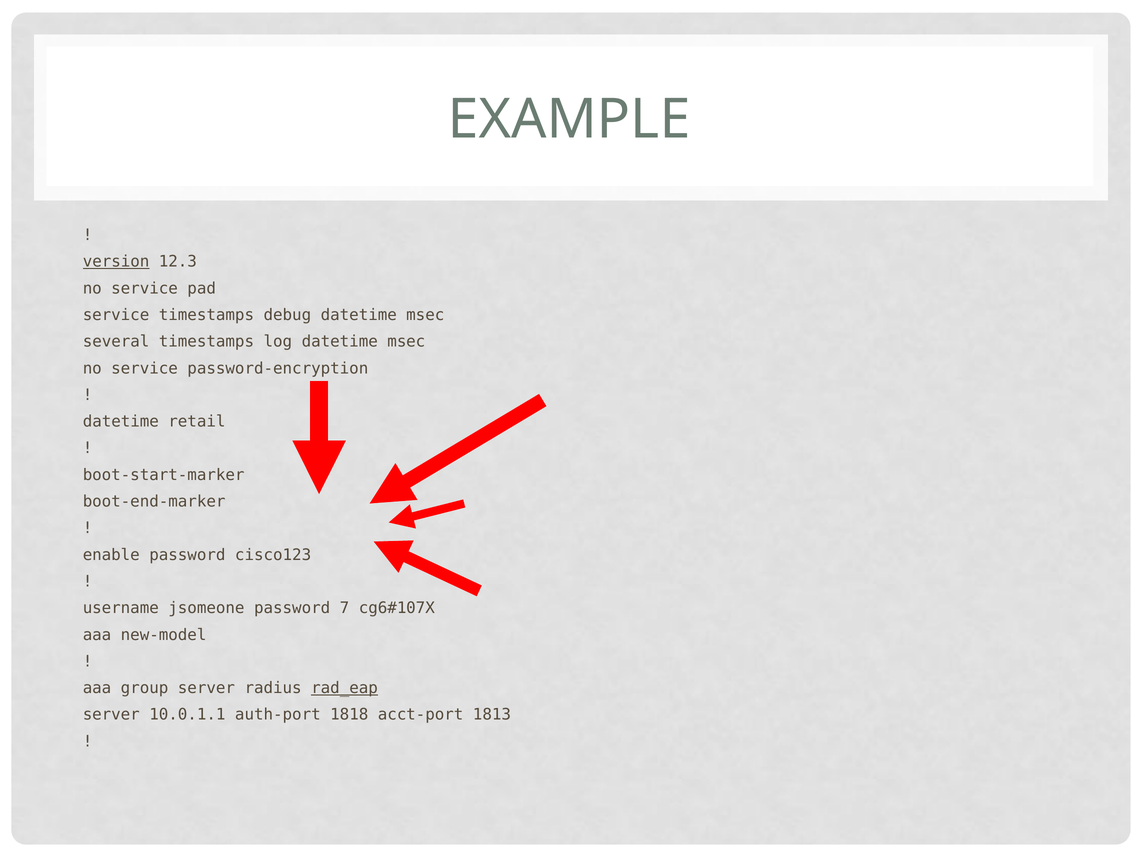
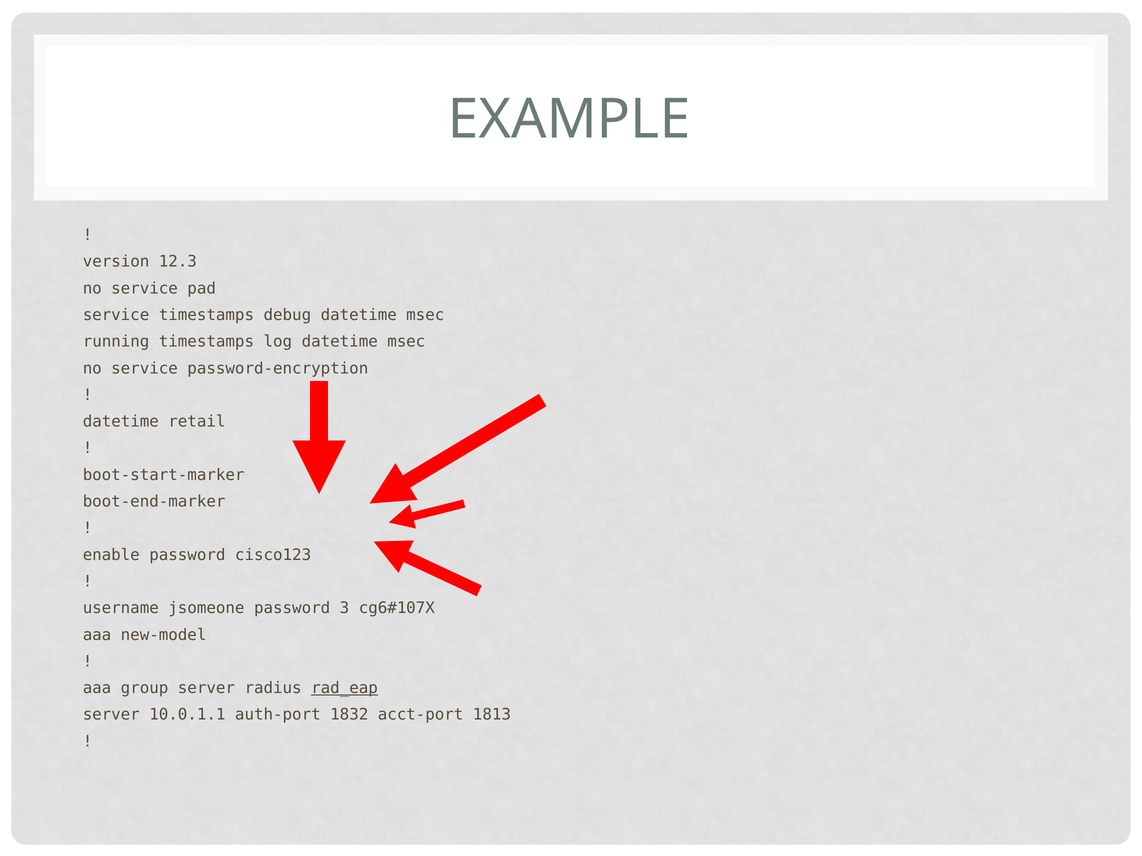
version underline: present -> none (116, 262)
several: several -> running (116, 342)
7: 7 -> 3 (345, 608)
1818: 1818 -> 1832 (349, 715)
